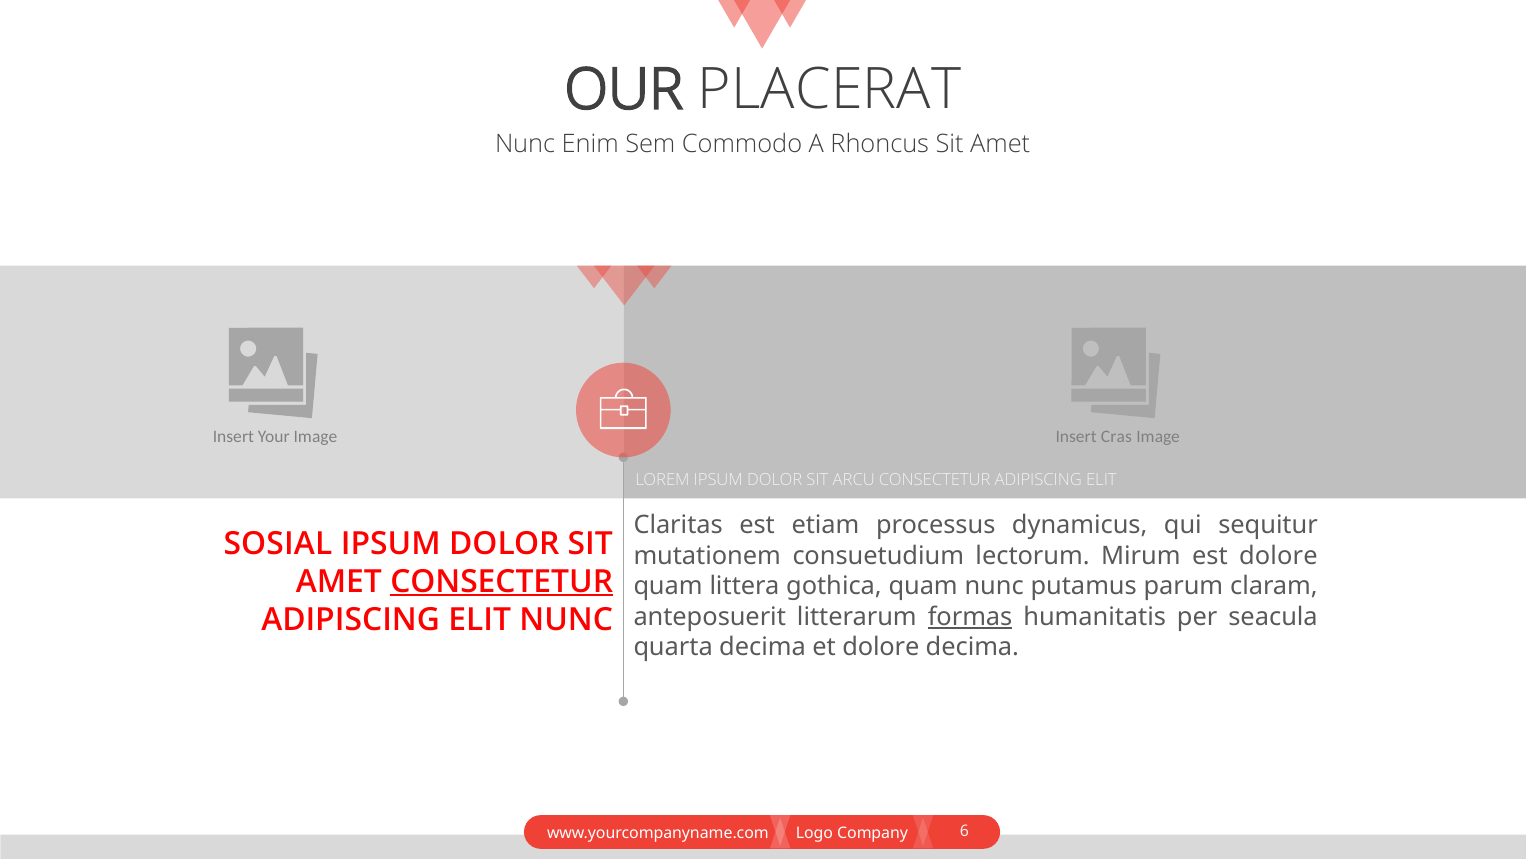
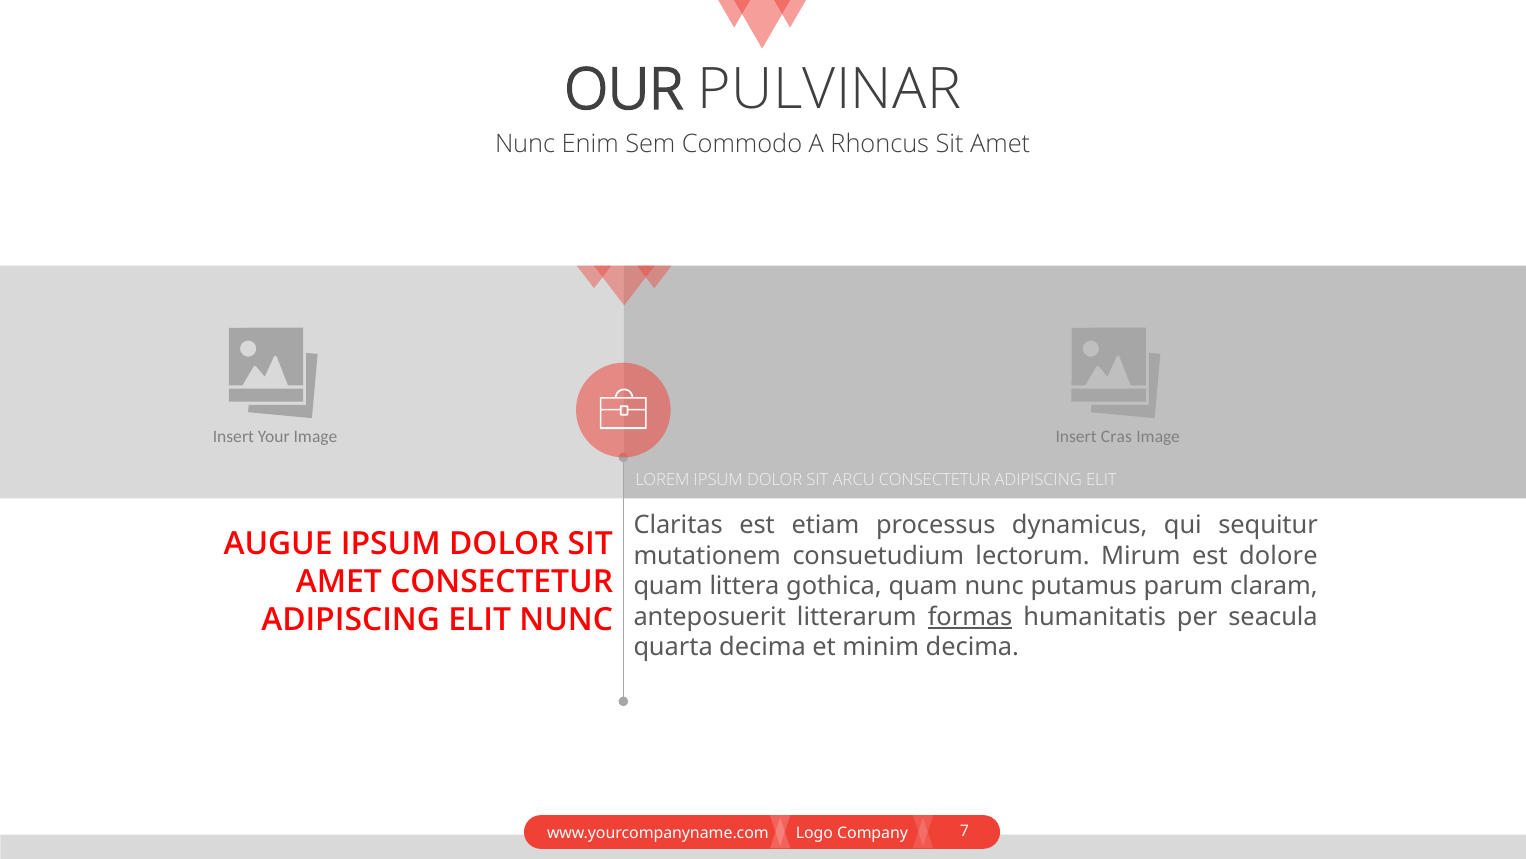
PLACERAT: PLACERAT -> PULVINAR (830, 90)
SOSIAL: SOSIAL -> AUGUE (278, 543)
CONSECTETUR underline: present -> none (502, 581)
et dolore: dolore -> minim (881, 647)
6: 6 -> 7 (964, 831)
